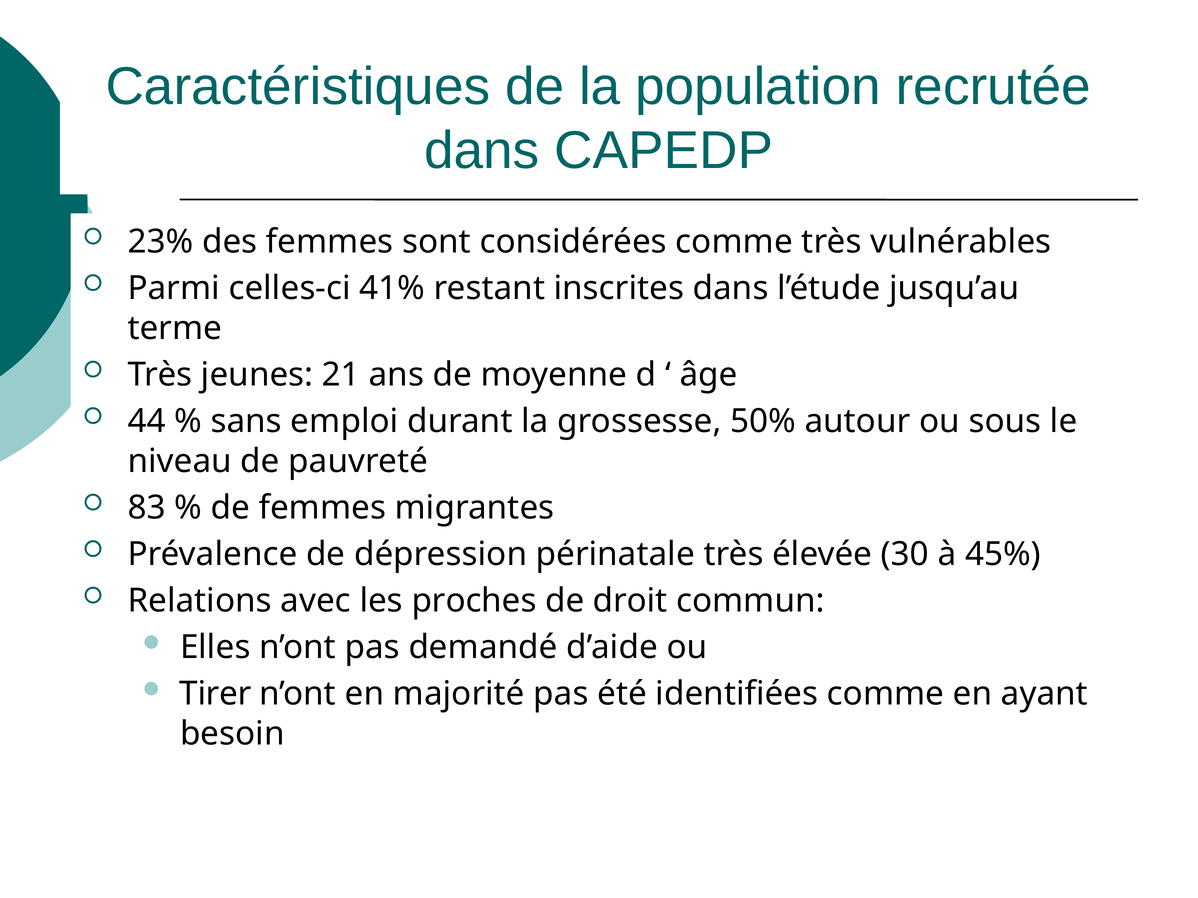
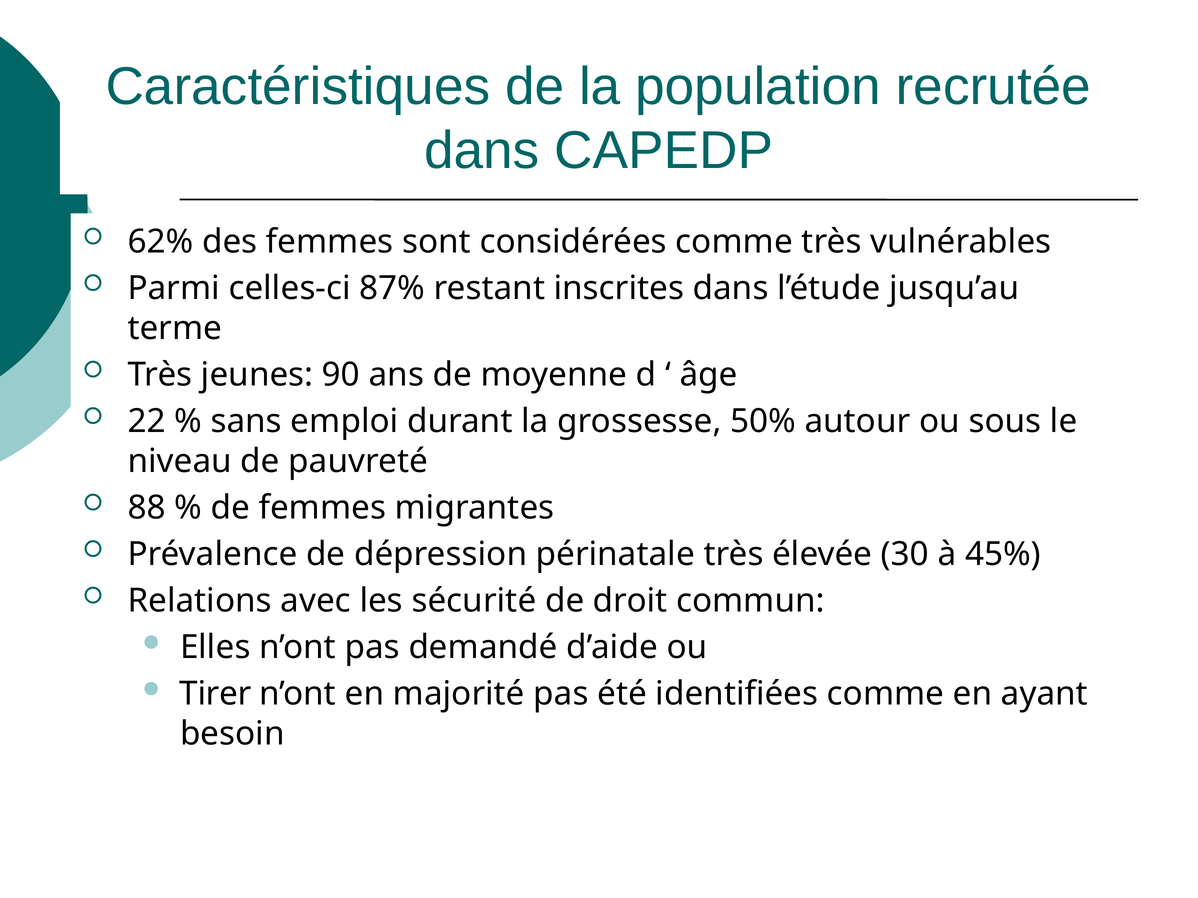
23%: 23% -> 62% (161, 242)
41%: 41% -> 87% (392, 288)
21: 21 -> 90 (341, 375)
44: 44 -> 22 (147, 421)
83: 83 -> 88 (147, 508)
proches: proches -> sécurité (474, 601)
